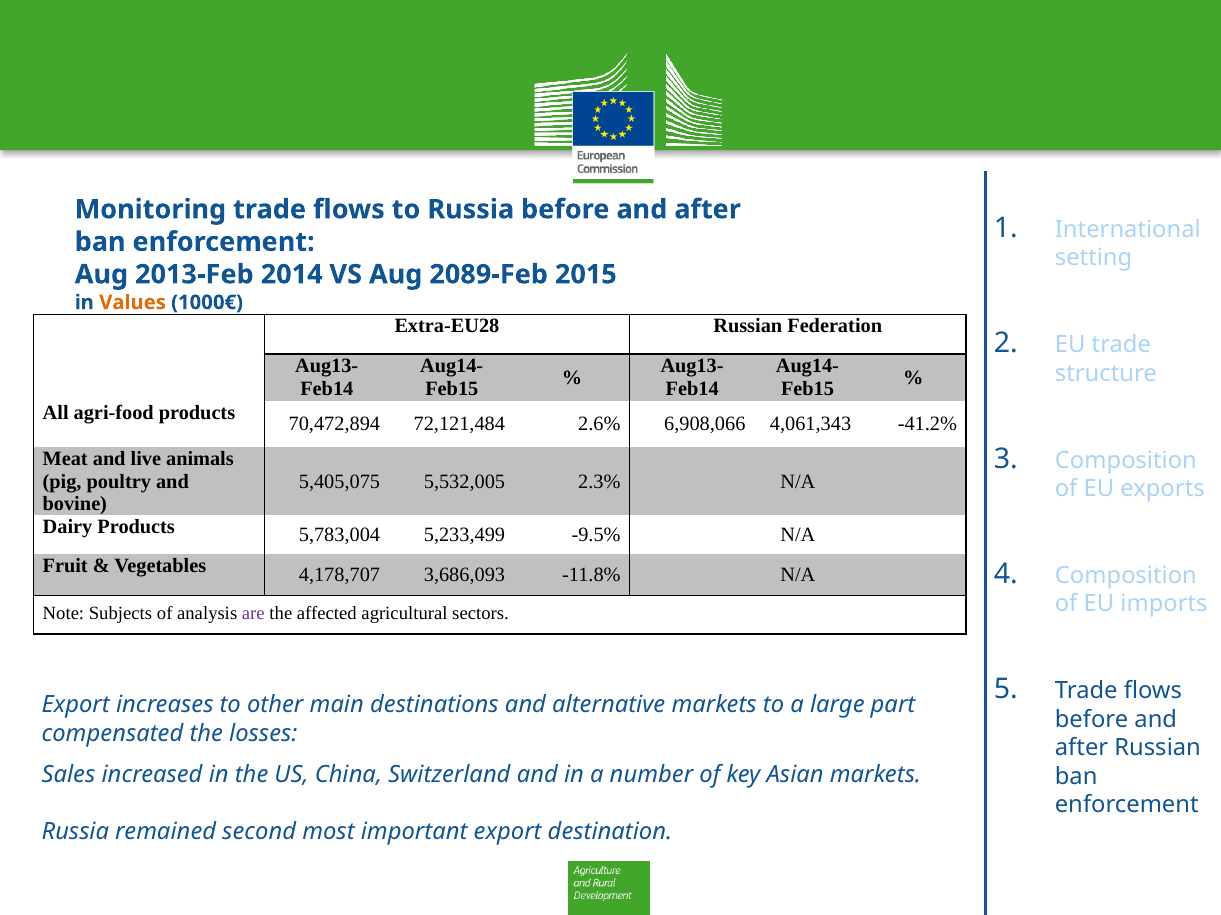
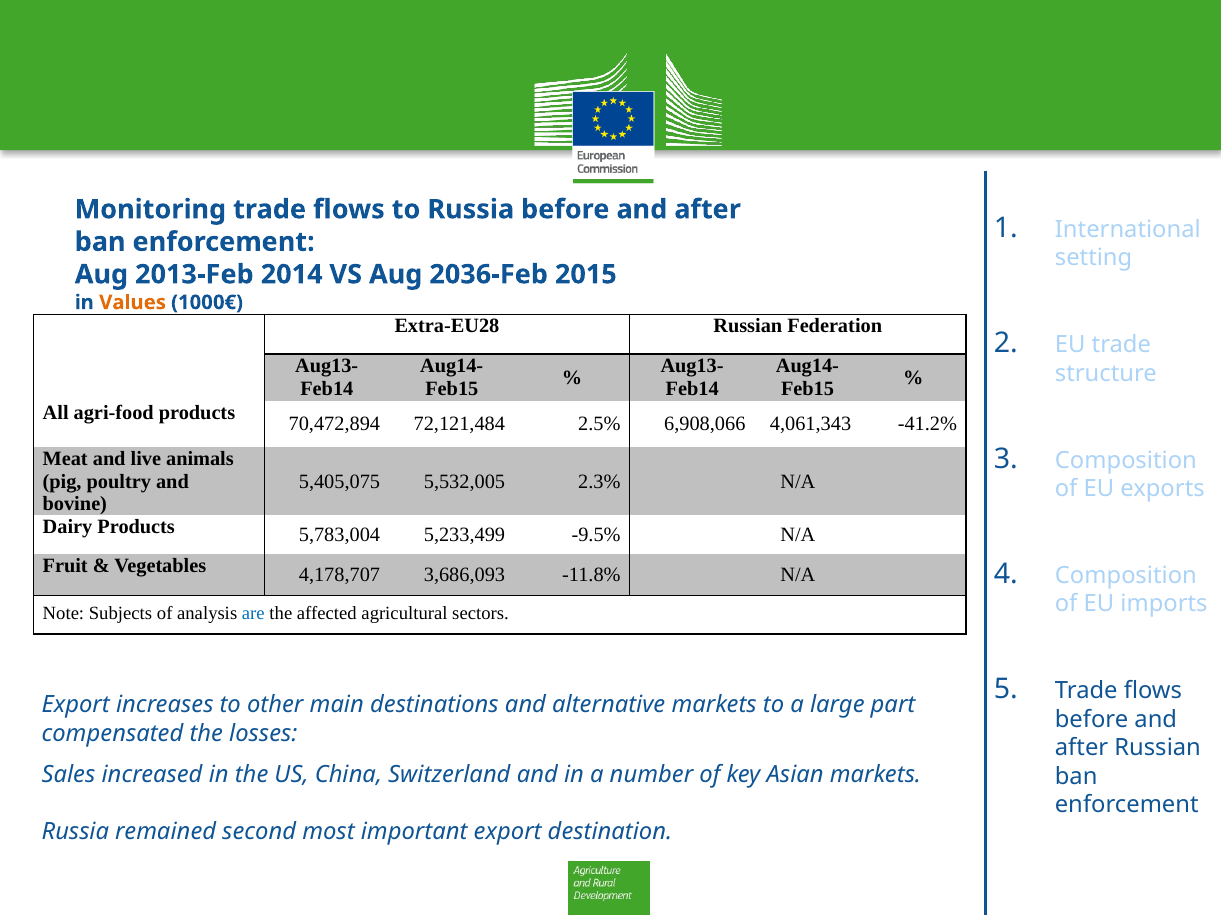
2089-Feb: 2089-Feb -> 2036-Feb (489, 275)
2.6%: 2.6% -> 2.5% (599, 425)
are colour: purple -> blue (253, 614)
